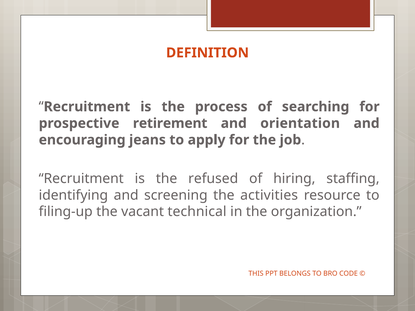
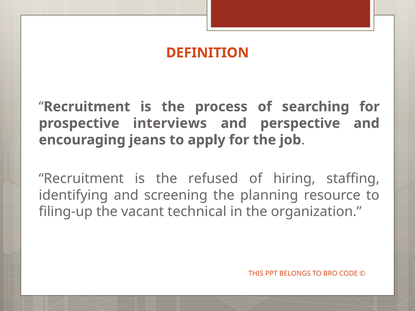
retirement: retirement -> interviews (170, 123)
orientation: orientation -> perspective (300, 123)
activities: activities -> planning (269, 195)
